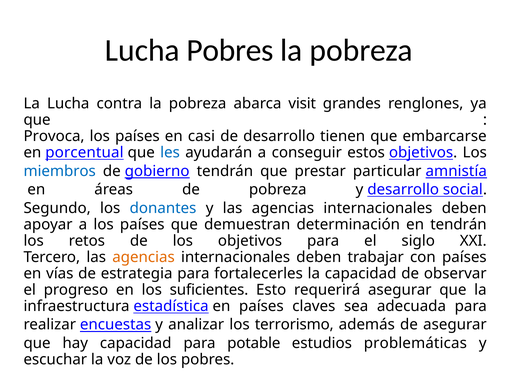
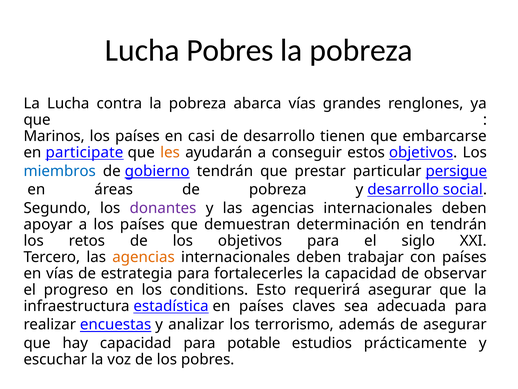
abarca visit: visit -> vías (302, 103)
Provoca: Provoca -> Marinos (54, 136)
porcentual: porcentual -> participate (84, 152)
les colour: blue -> orange (170, 152)
amnistía: amnistía -> persigue (456, 171)
donantes colour: blue -> purple (163, 208)
suficientes: suficientes -> conditions (209, 289)
problemáticas: problemáticas -> prácticamente (415, 343)
